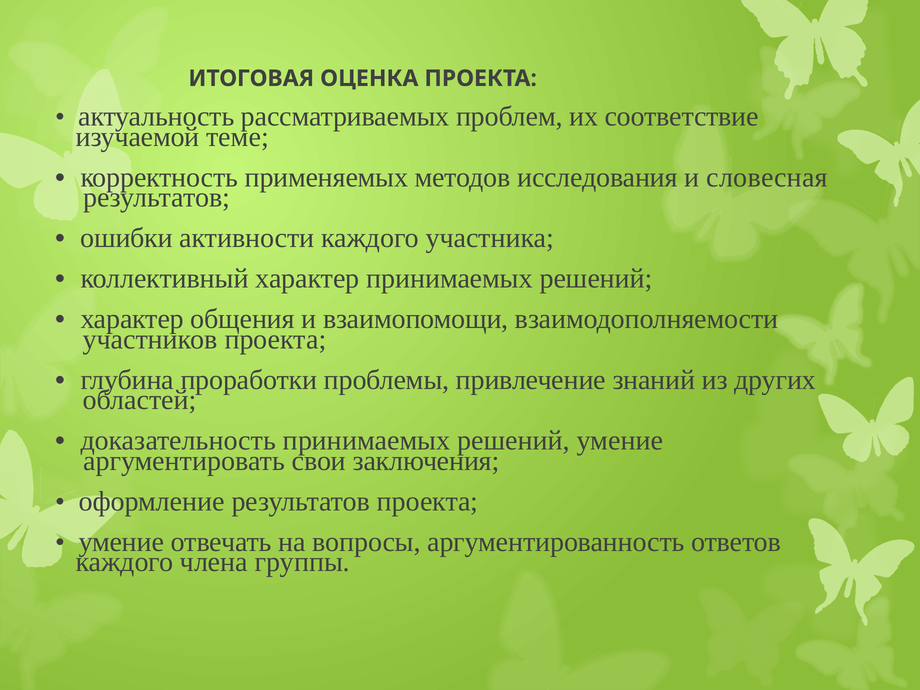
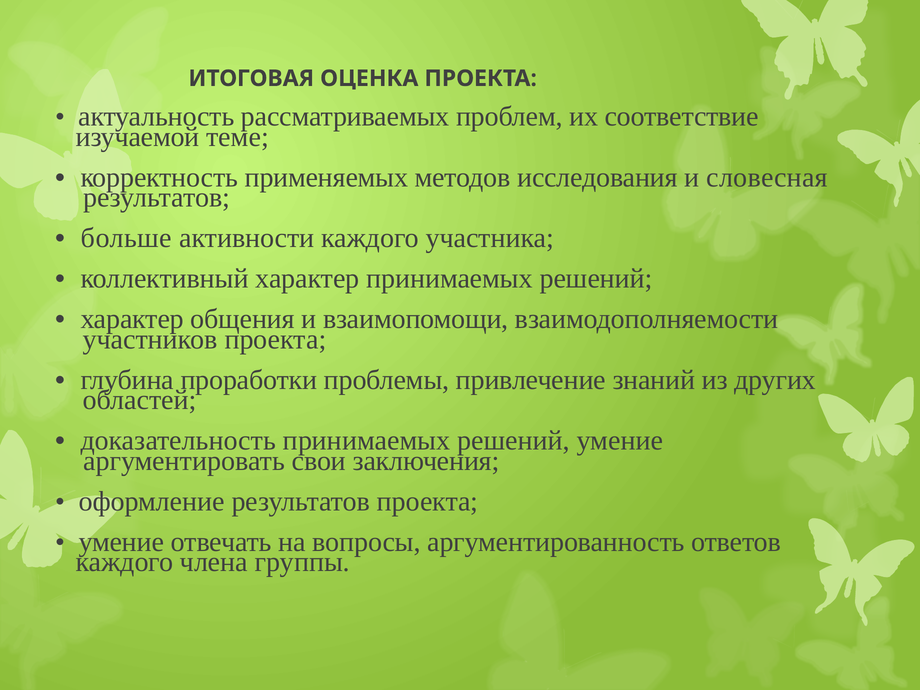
ошибки: ошибки -> больше (126, 238)
